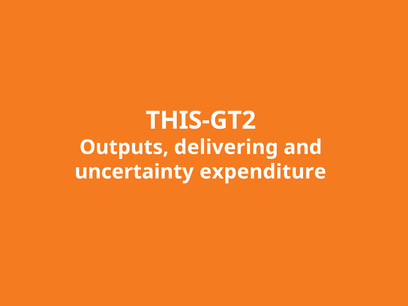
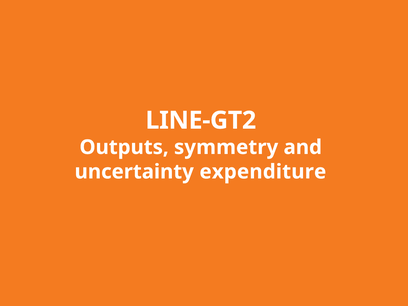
THIS-GT2: THIS-GT2 -> LINE-GT2 (201, 120)
delivering: delivering -> symmetry (226, 147)
